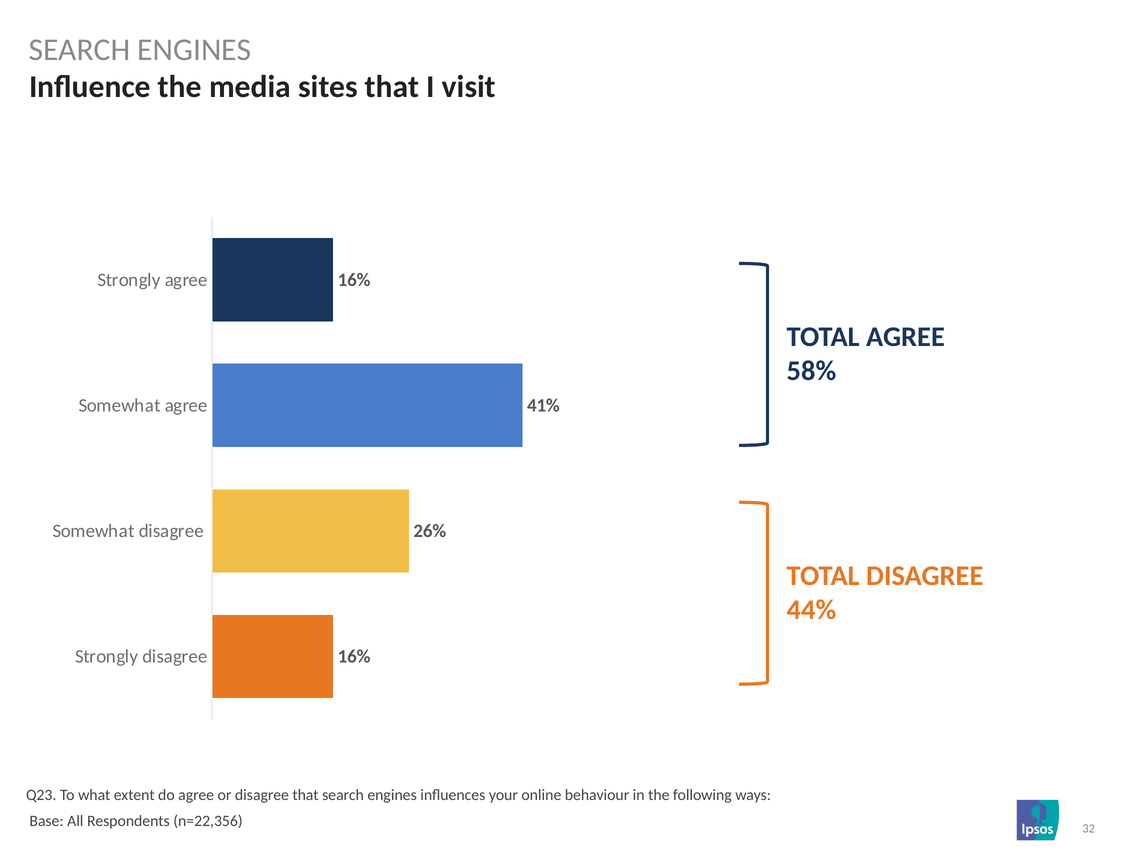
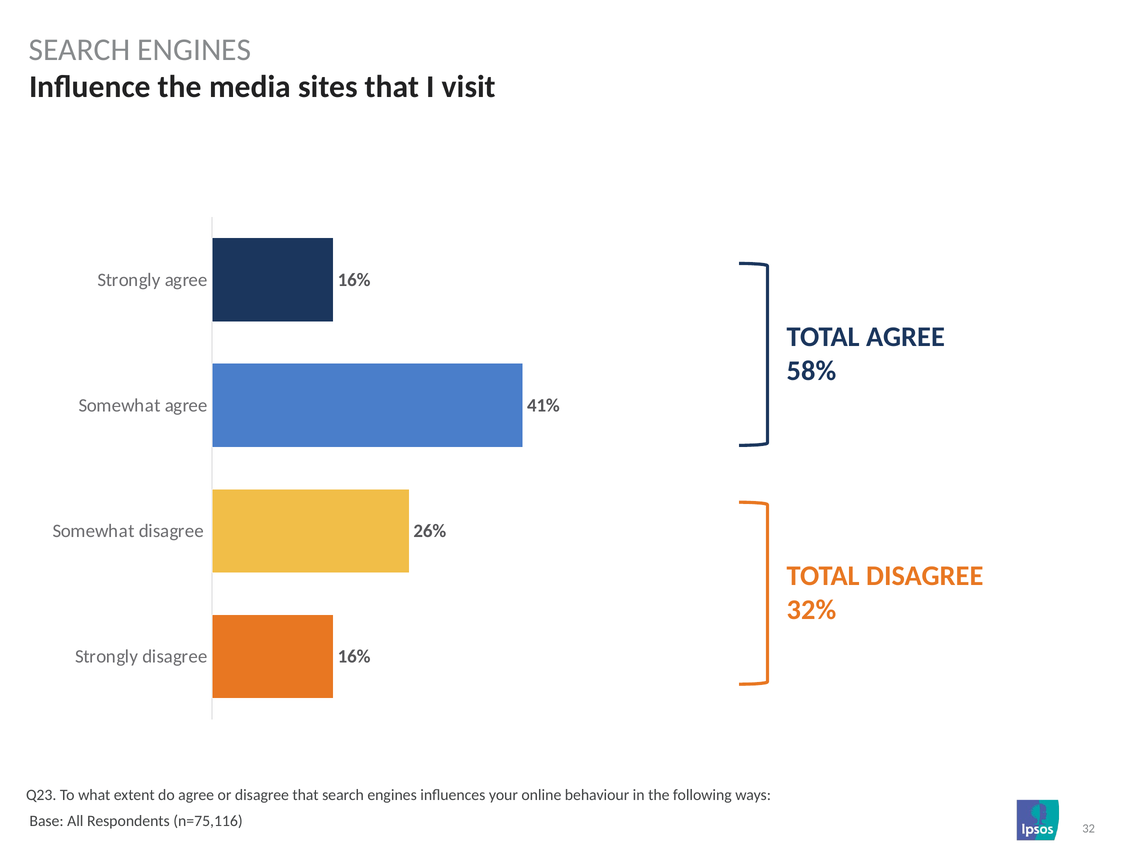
44%: 44% -> 32% (812, 610)
n=22,356: n=22,356 -> n=75,116 (208, 821)
